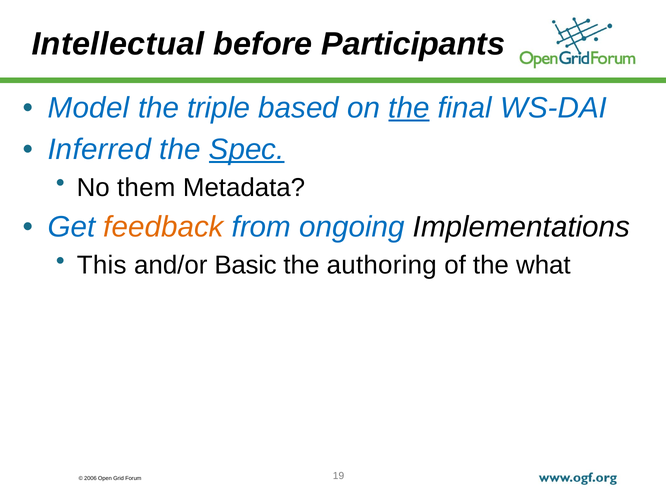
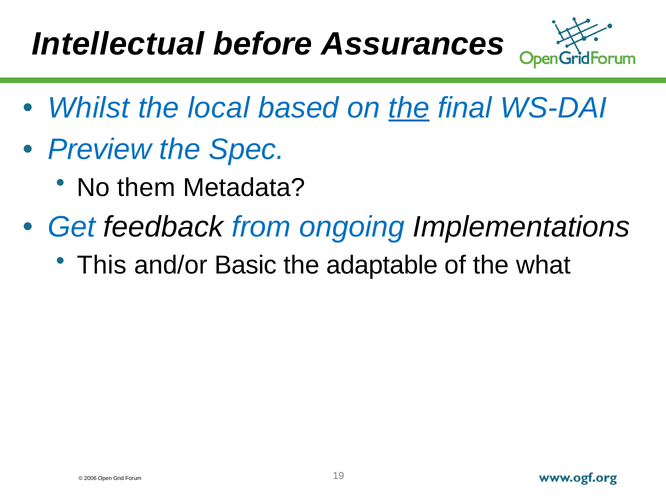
Participants: Participants -> Assurances (413, 44)
Model: Model -> Whilst (89, 108)
triple: triple -> local (219, 108)
Inferred: Inferred -> Preview (100, 149)
Spec underline: present -> none (247, 149)
feedback colour: orange -> black (164, 227)
authoring: authoring -> adaptable (382, 265)
